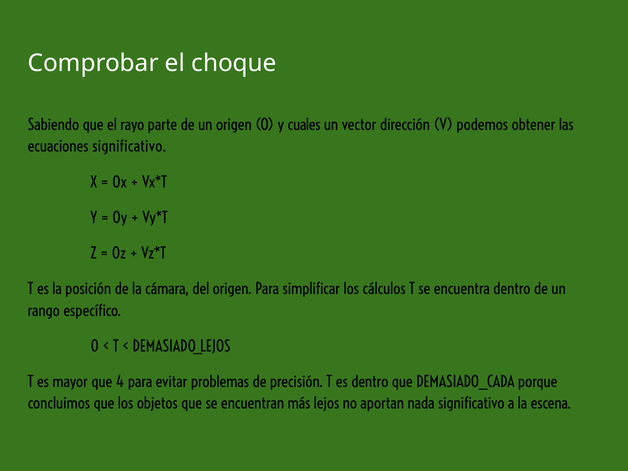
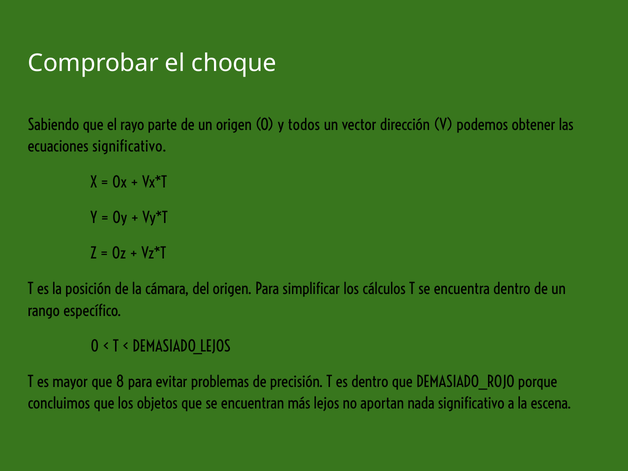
cuales: cuales -> todos (304, 125)
4: 4 -> 8 (120, 382)
DEMASIADO_CADA: DEMASIADO_CADA -> DEMASIADO_ROJO (465, 382)
